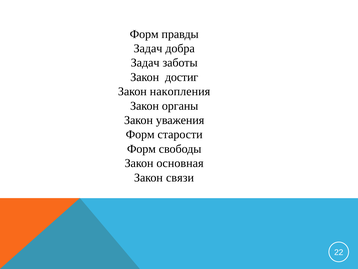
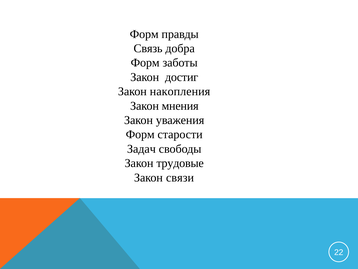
Задач: Задач -> Связь (148, 48)
Задач: Задач -> Форм (145, 63)
органы: органы -> мнения (180, 106)
Форм: Форм -> Задач (141, 149)
основная: основная -> трудовые (180, 163)
